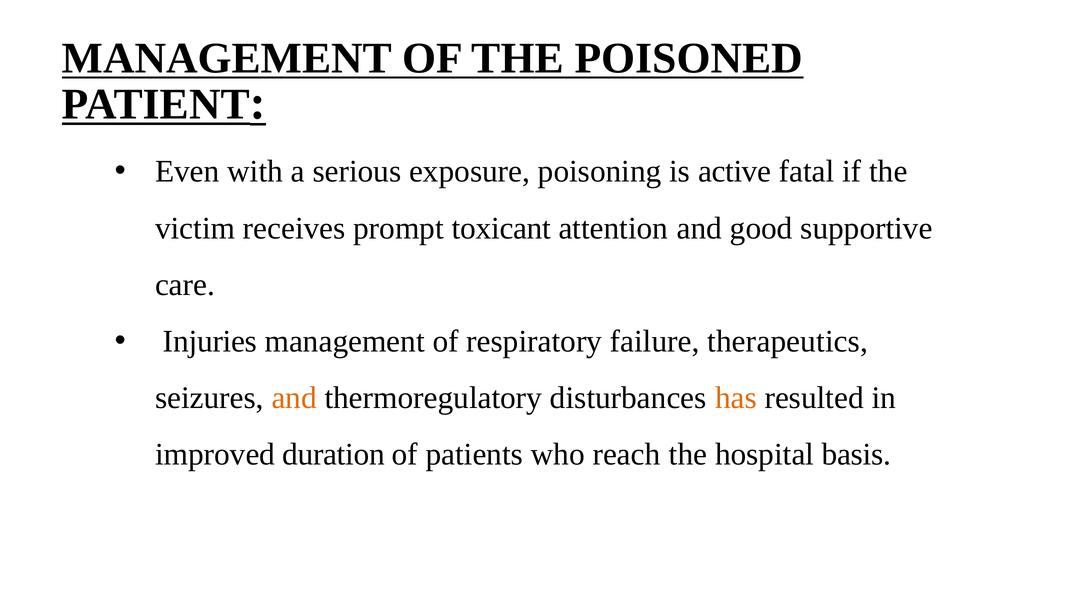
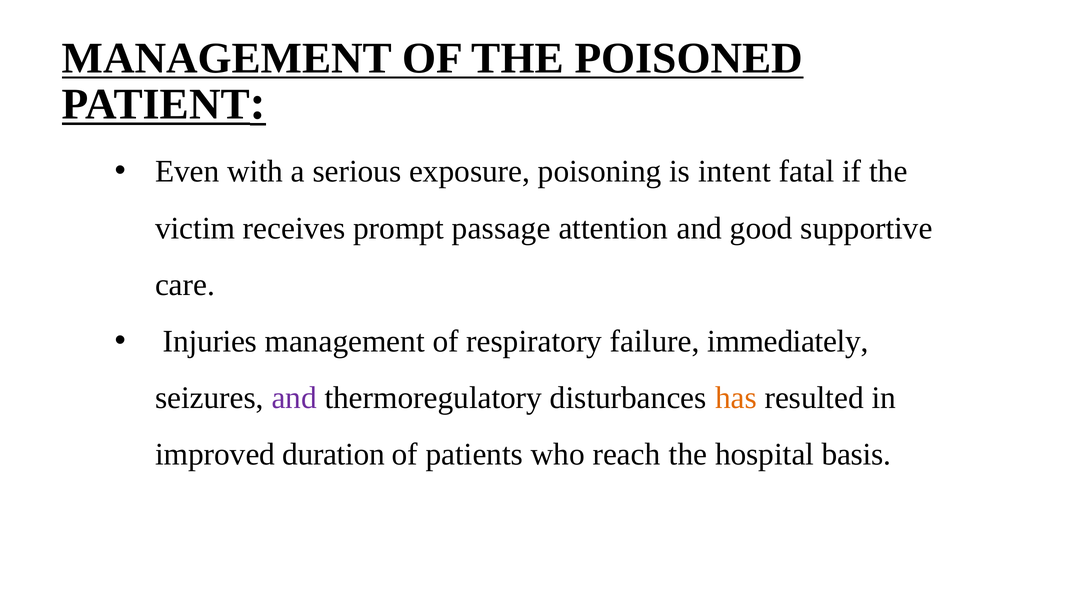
active: active -> intent (734, 172)
toxicant: toxicant -> passage (501, 228)
therapeutics: therapeutics -> immediately (788, 341)
and colour: orange -> purple (294, 398)
